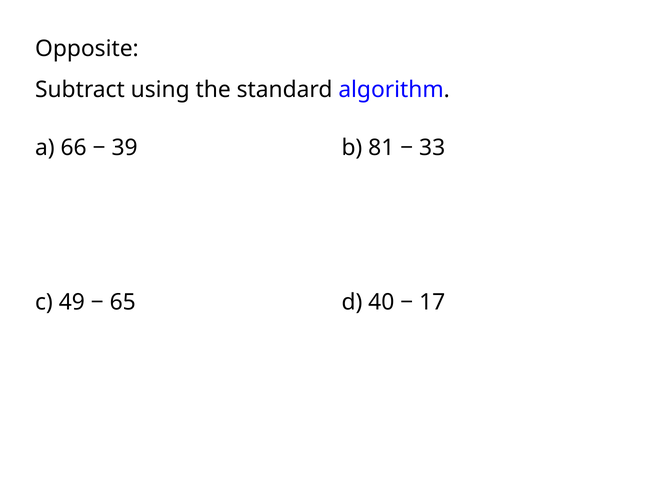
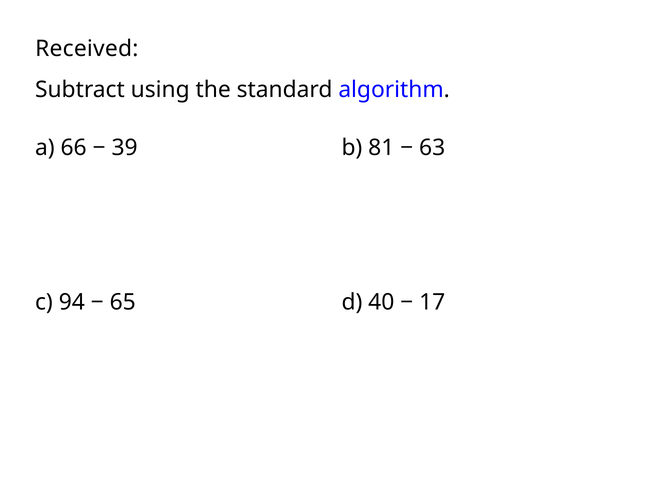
Opposite: Opposite -> Received (87, 49)
33: 33 -> 63 (432, 148)
49: 49 -> 94 (72, 302)
